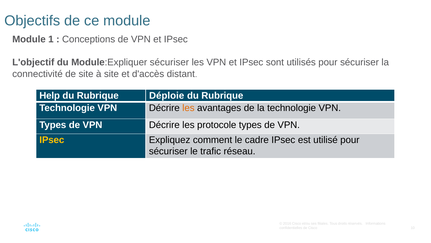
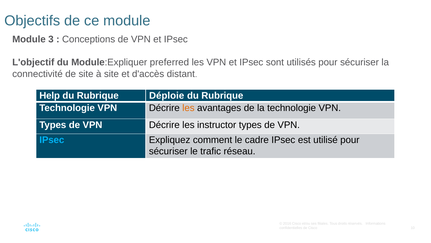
1: 1 -> 3 (51, 39)
Module:Expliquer sécuriser: sécuriser -> preferred (169, 62)
protocole: protocole -> instructor (217, 125)
IPsec colour: yellow -> light blue (52, 140)
